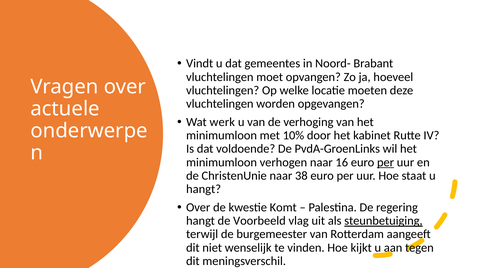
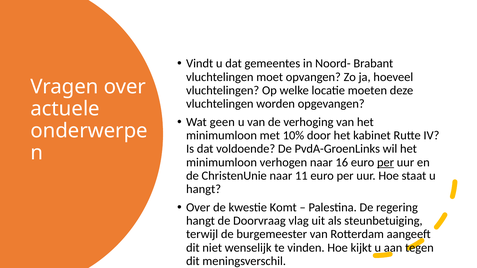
werk: werk -> geen (222, 122)
38: 38 -> 11 (301, 176)
Voorbeeld: Voorbeeld -> Doorvraag (259, 221)
steunbetuiging underline: present -> none (383, 221)
